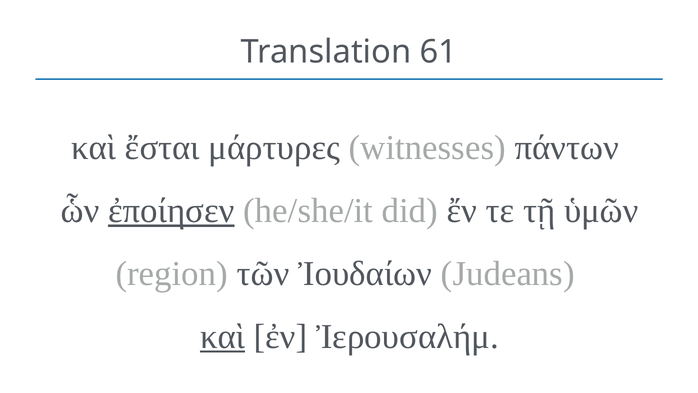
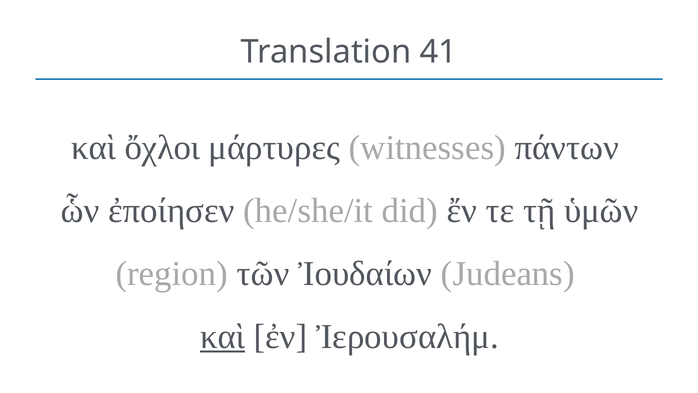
61: 61 -> 41 (438, 52)
ἔσται: ἔσται -> ὄχλοι (163, 148)
ἐποίησεν underline: present -> none (171, 211)
